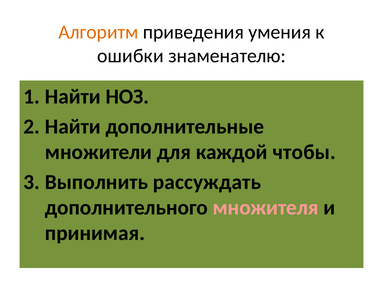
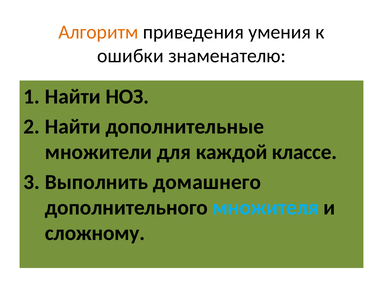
чтобы: чтобы -> классе (304, 152)
рассуждать: рассуждать -> домашнего (207, 181)
множителя colour: pink -> light blue (266, 207)
принимая: принимая -> сложному (95, 233)
